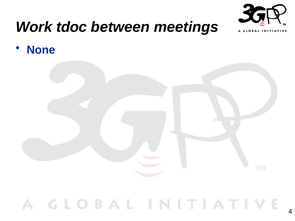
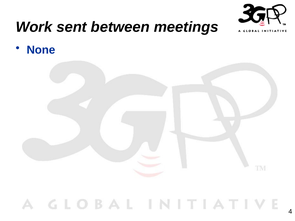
tdoc: tdoc -> sent (72, 27)
